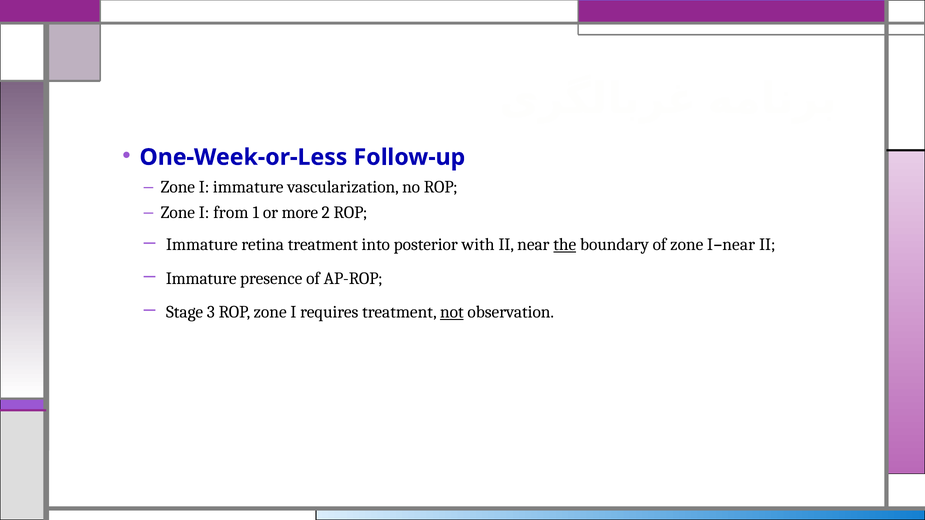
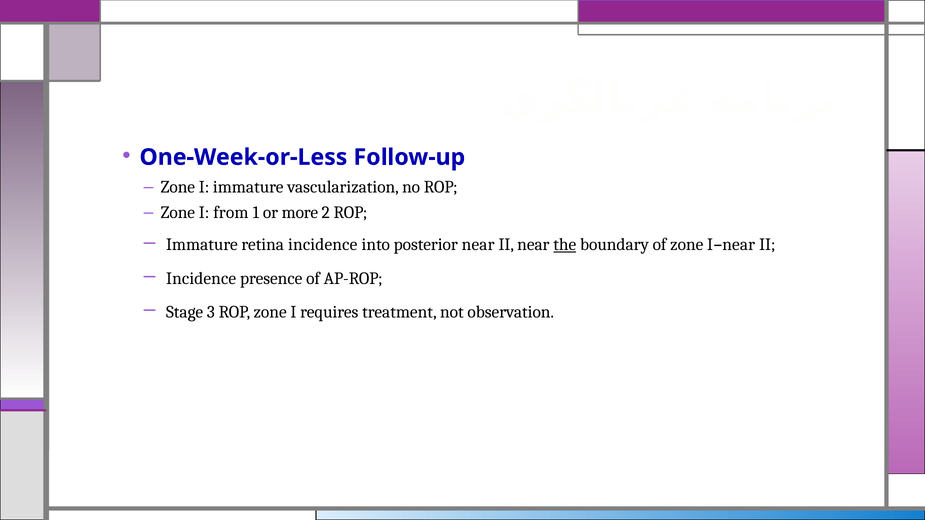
retina treatment: treatment -> incidence (323, 245)
posterior with: with -> near (478, 245)
Immature: Immature -> Incidence (201, 279)
not underline: present -> none (452, 312)
